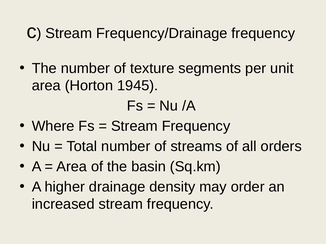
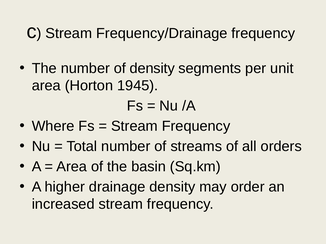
of texture: texture -> density (152, 68)
